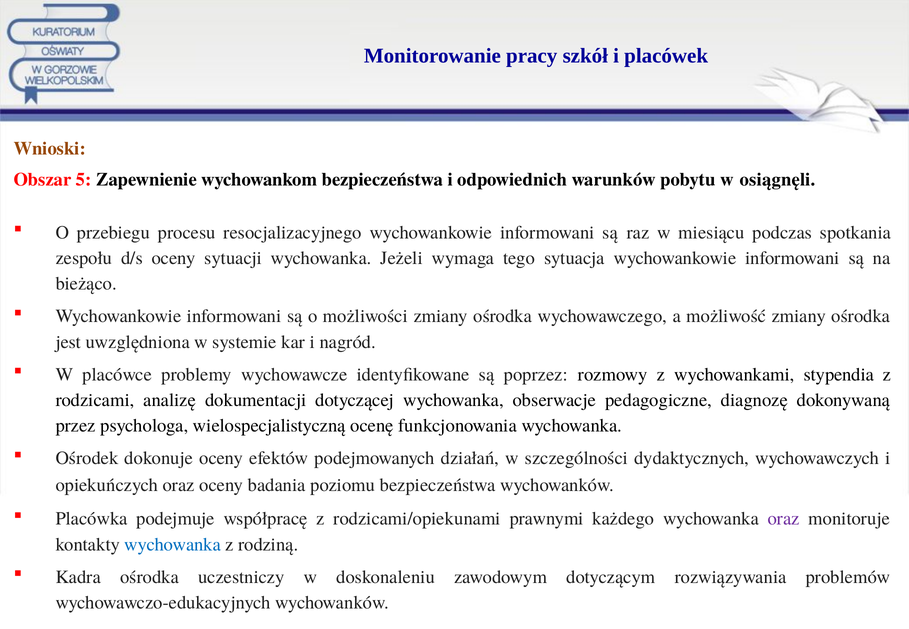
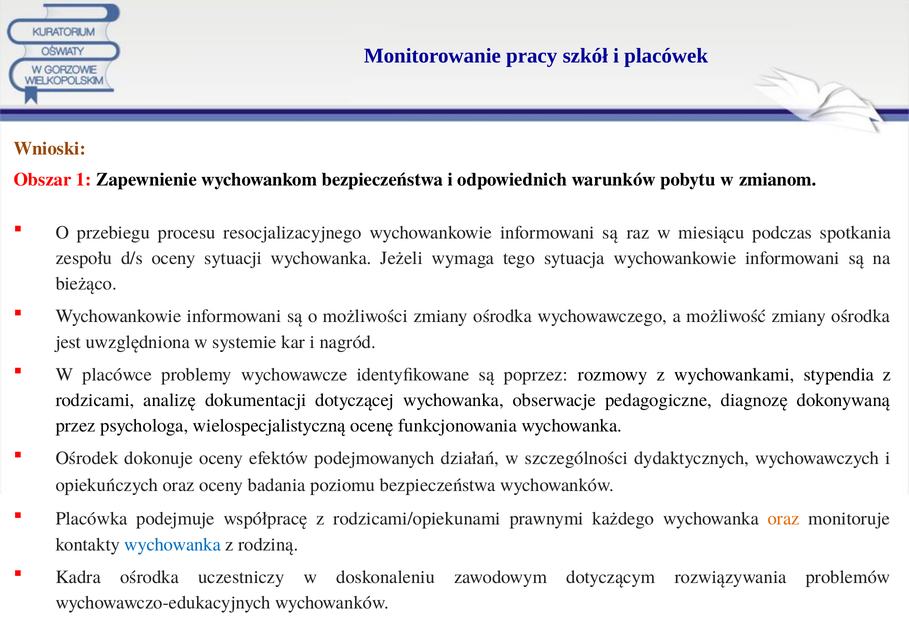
5: 5 -> 1 (84, 180)
osiągnęli: osiągnęli -> zmianom (778, 180)
oraz colour: purple -> orange (784, 519)
